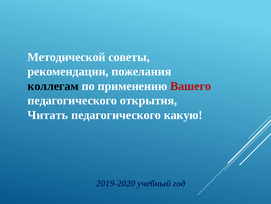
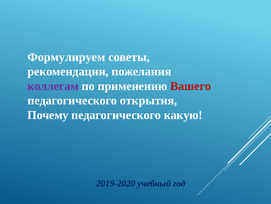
Методической: Методической -> Формулируем (66, 57)
коллегам colour: black -> purple (53, 86)
Читать: Читать -> Почему (48, 115)
